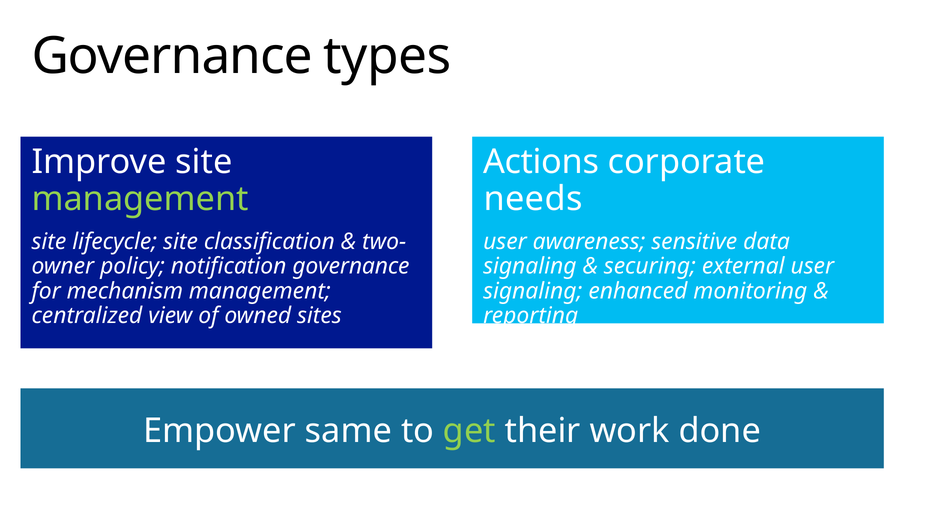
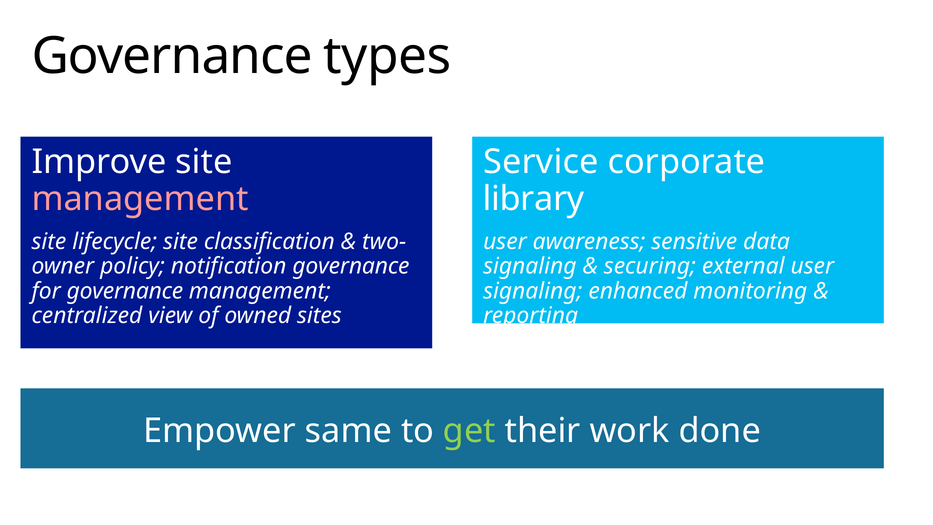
Actions: Actions -> Service (541, 162)
management colour: light green -> pink (140, 199)
needs: needs -> library (533, 199)
for mechanism: mechanism -> governance (125, 291)
